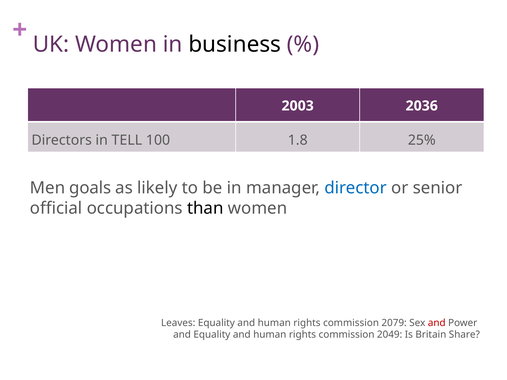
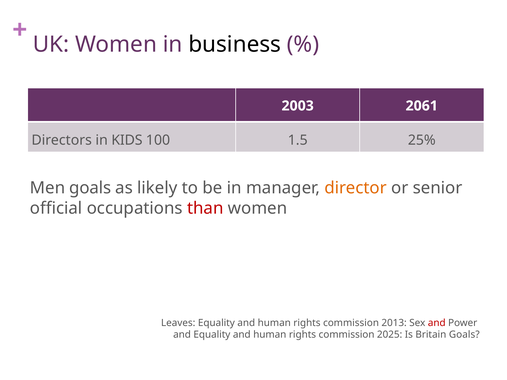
2036: 2036 -> 2061 (422, 106)
TELL: TELL -> KIDS (127, 140)
1.8: 1.8 -> 1.5 (298, 140)
director colour: blue -> orange (356, 188)
than colour: black -> red (205, 208)
2079: 2079 -> 2013 (394, 323)
2049: 2049 -> 2025 (390, 335)
Britain Share: Share -> Goals (464, 335)
